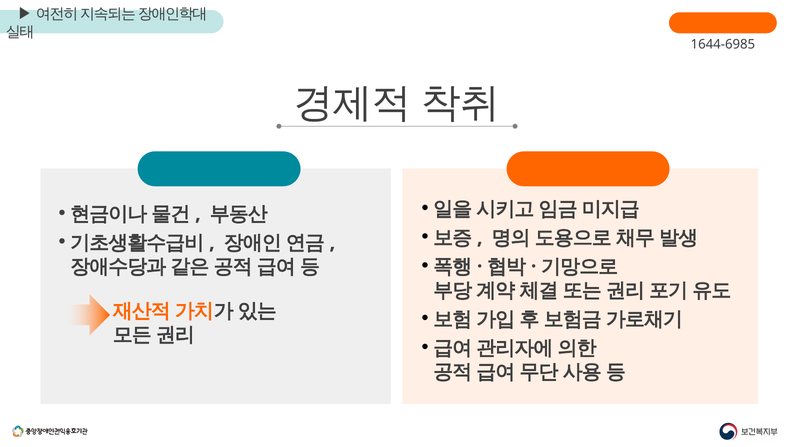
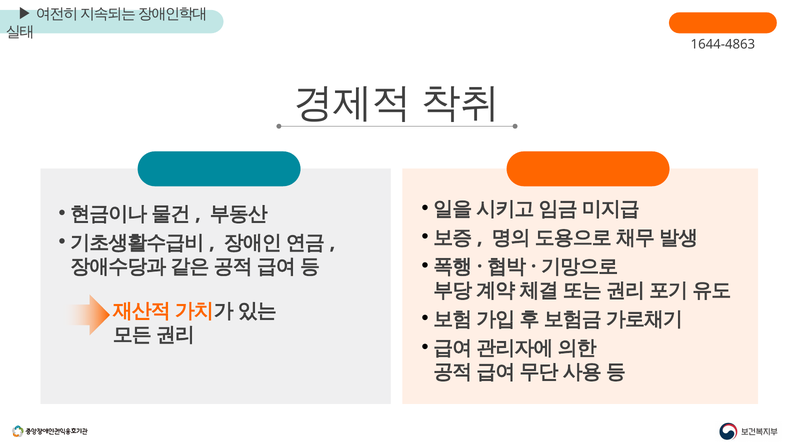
1644-6985: 1644-6985 -> 1644-4863 (723, 44)
